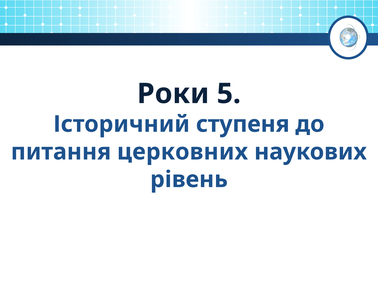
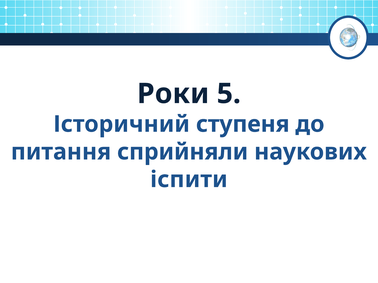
церковних: церковних -> сприйняли (183, 152)
рівень: рівень -> іспити (189, 180)
